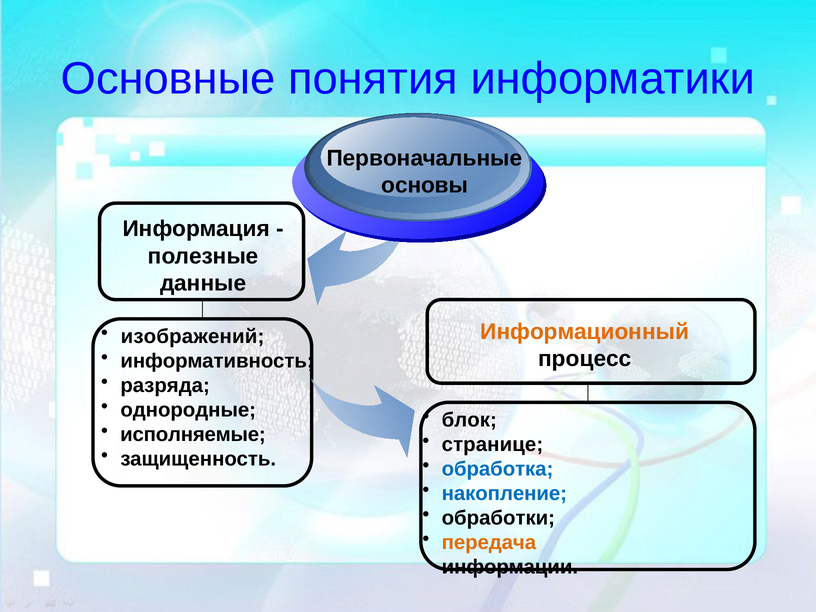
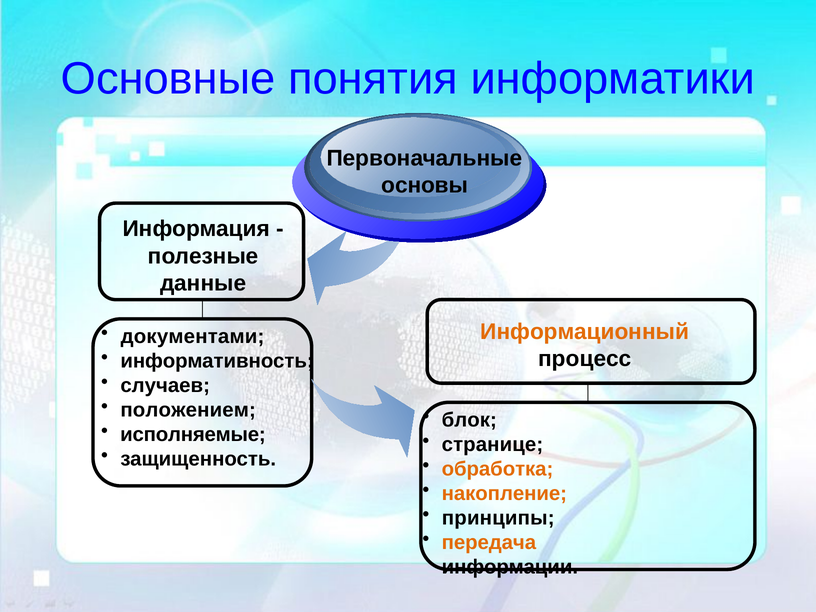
изображений: изображений -> документами (193, 337)
разряда: разряда -> случаев (165, 385)
однородные: однородные -> положением (188, 410)
обработка colour: blue -> orange (497, 469)
накопление colour: blue -> orange (504, 493)
обработки: обработки -> принципы (498, 518)
